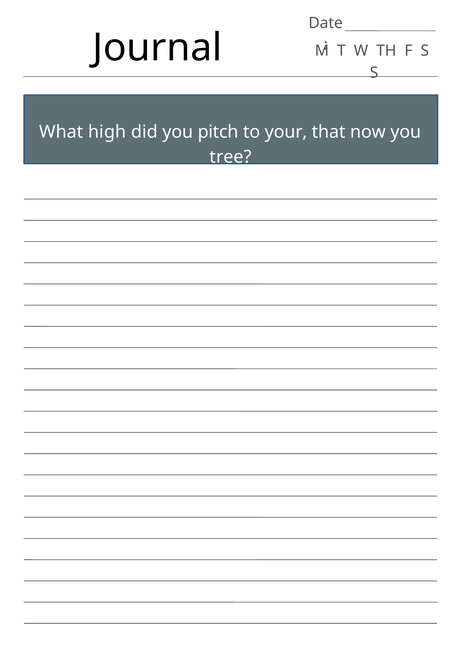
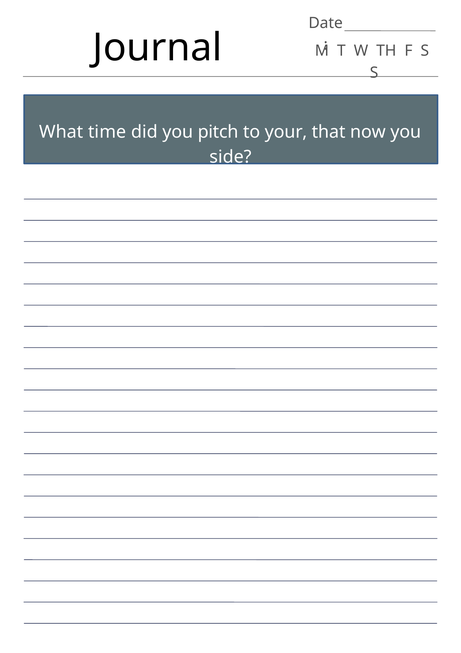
high: high -> time (107, 132)
tree: tree -> side (231, 157)
